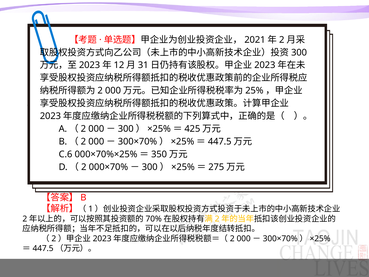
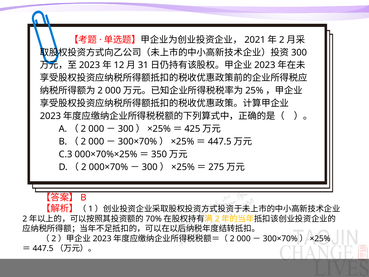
C.6: C.6 -> C.3 (66, 154)
